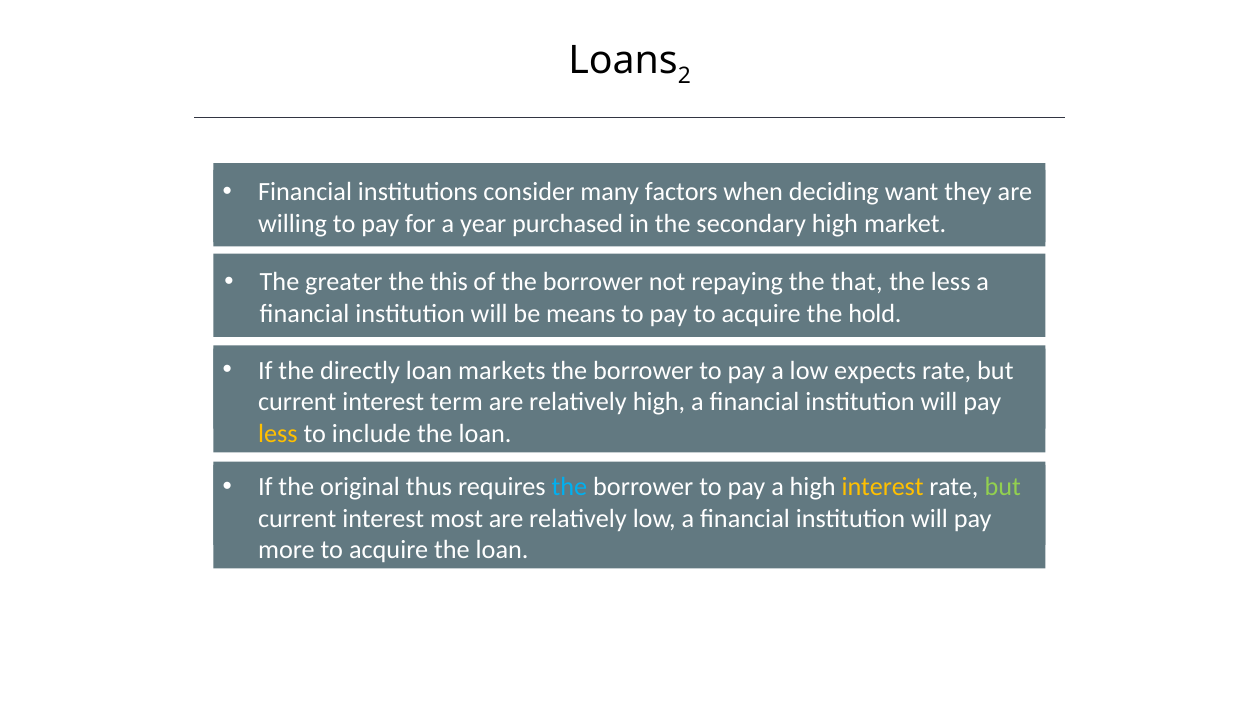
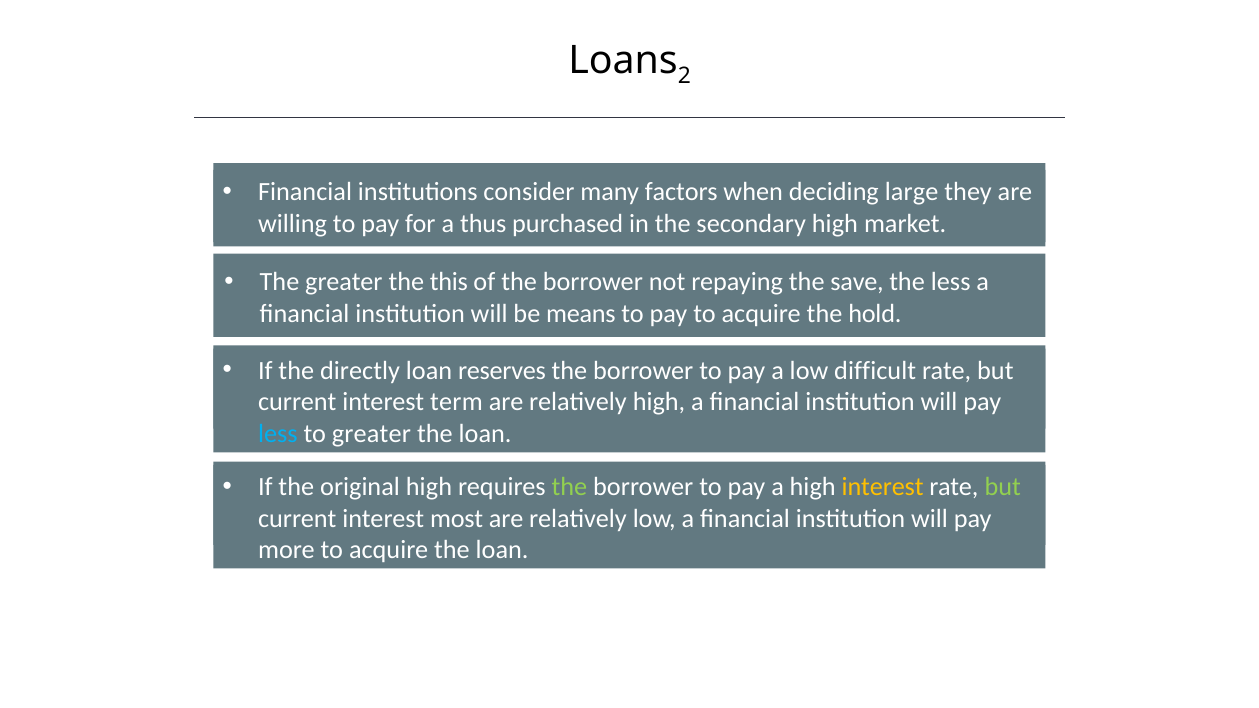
want: want -> large (912, 192)
year: year -> thus (483, 224)
that: that -> save (857, 282)
markets: markets -> reserves (502, 371)
expects: expects -> difficult (875, 371)
less colour: yellow -> light blue (278, 434)
to include: include -> greater (371, 434)
original thus: thus -> high (429, 487)
the colour: light blue -> light green (569, 487)
